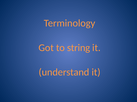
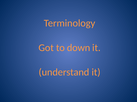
string: string -> down (79, 48)
